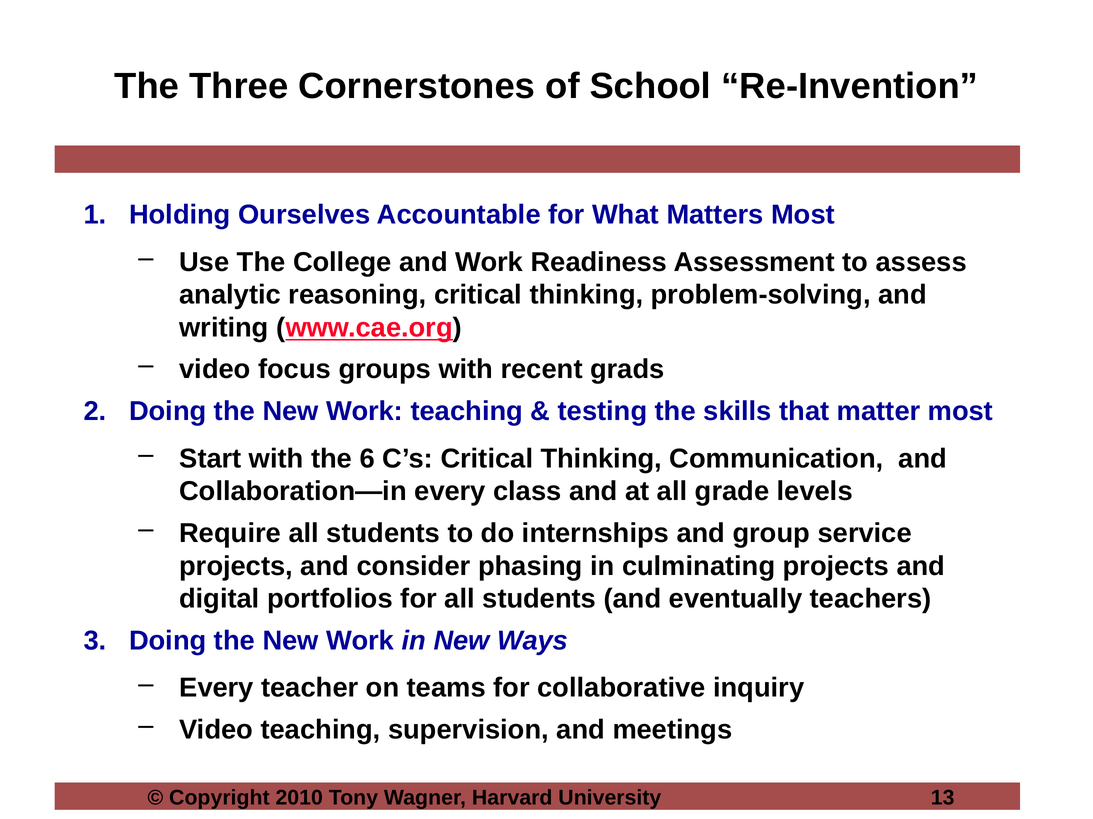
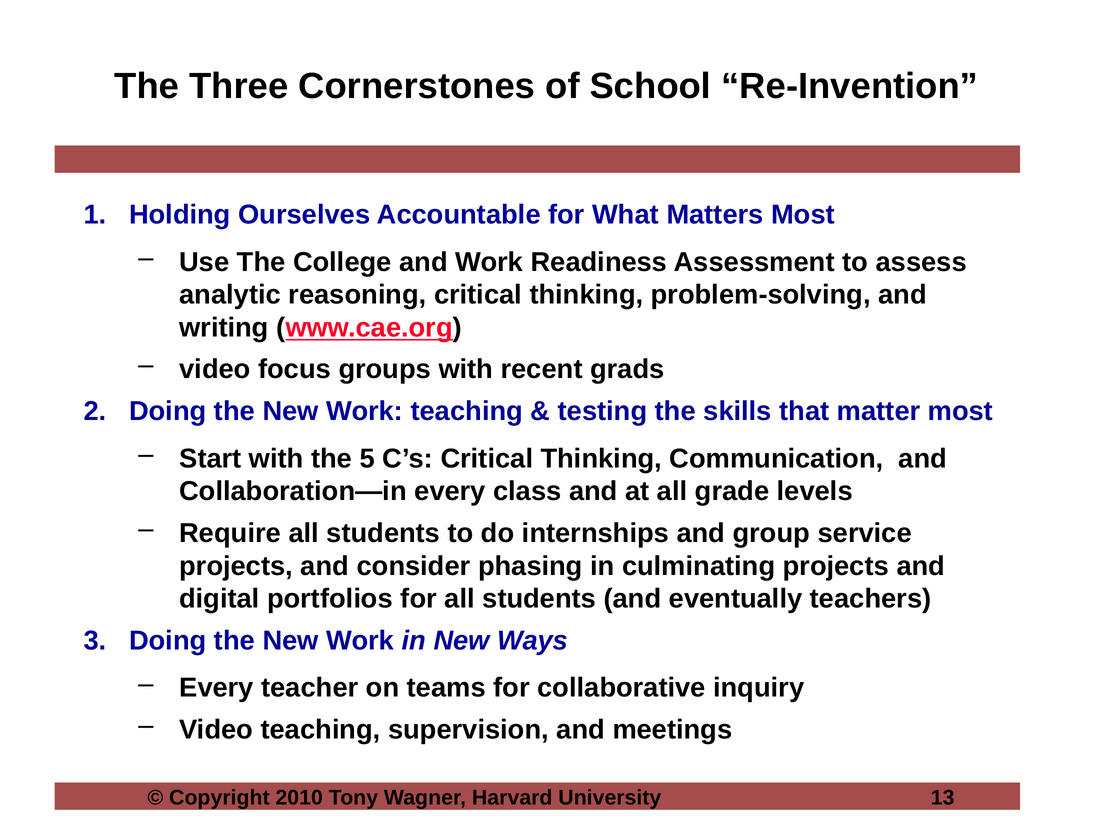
6: 6 -> 5 (367, 459)
